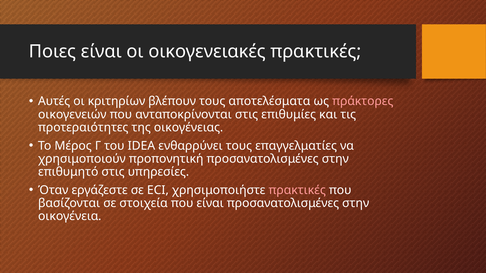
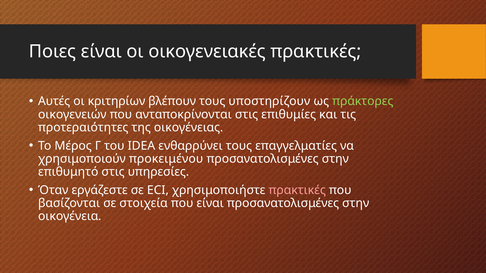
αποτελέσματα: αποτελέσματα -> υποστηρίζουν (269, 101)
πράκτορες colour: pink -> light green (363, 101)
προπονητική: προπονητική -> προκειμένου (166, 159)
